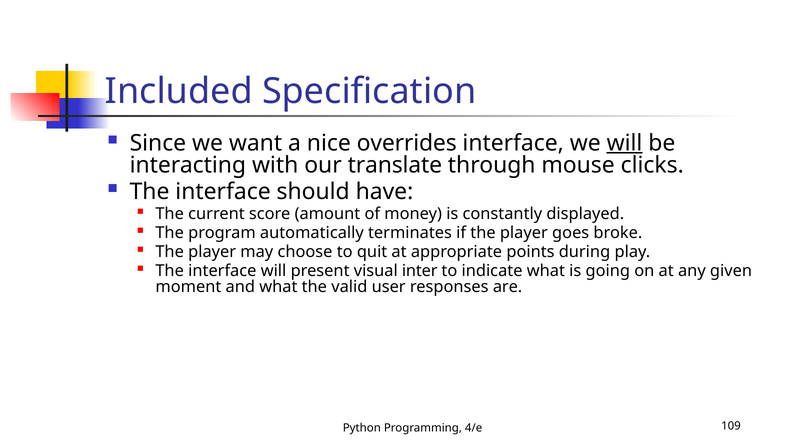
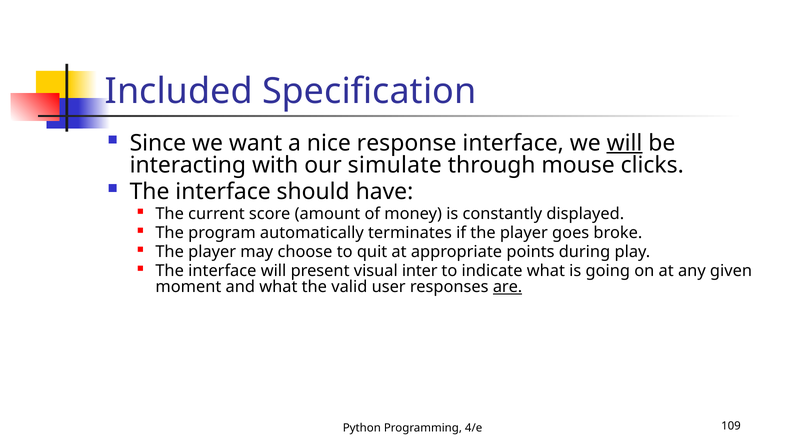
overrides: overrides -> response (407, 143)
translate: translate -> simulate (395, 165)
are underline: none -> present (508, 287)
